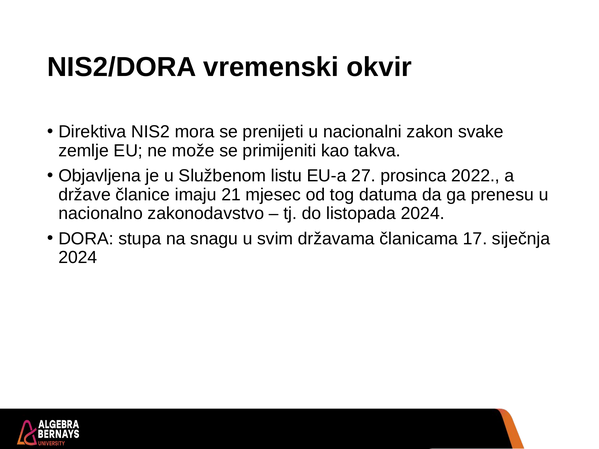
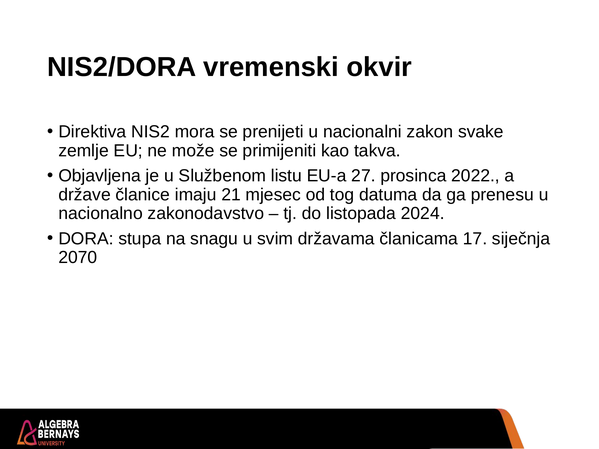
2024: 2024 -> 2070 (78, 258)
